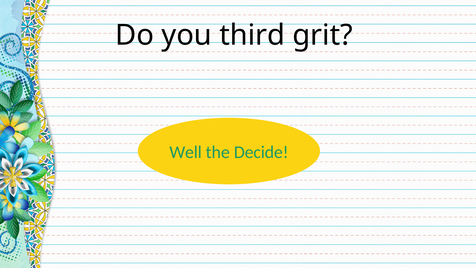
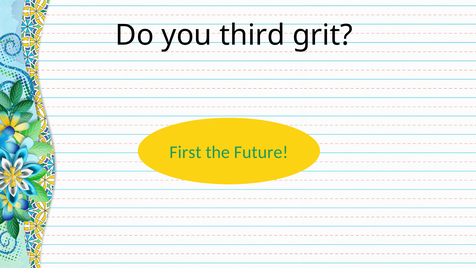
Well: Well -> First (185, 152)
Decide: Decide -> Future (261, 152)
